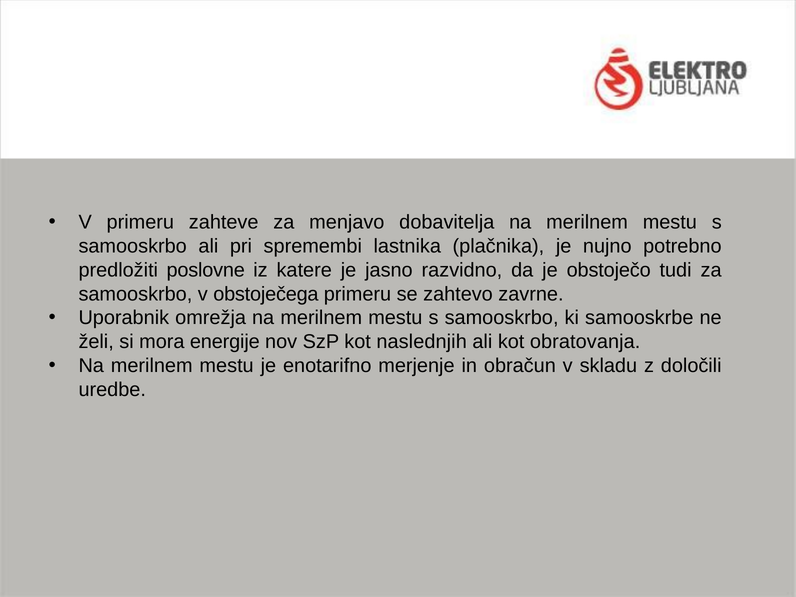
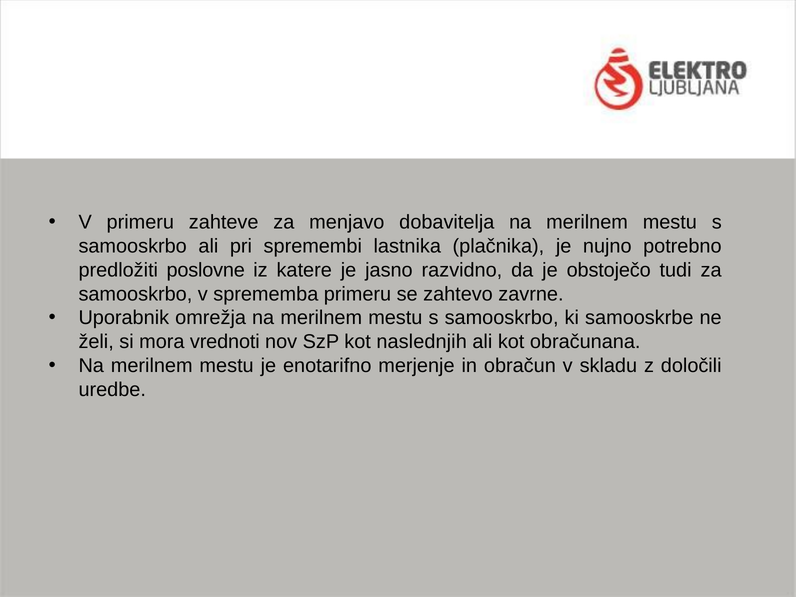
obstoječega: obstoječega -> sprememba (266, 294)
energije: energije -> vrednoti (225, 342)
obratovanja: obratovanja -> obračunana (585, 342)
